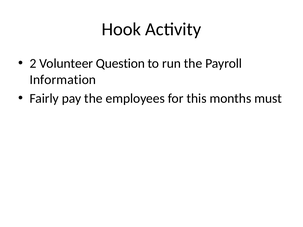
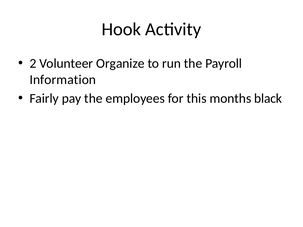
Question: Question -> Organize (120, 64)
must: must -> black (268, 99)
